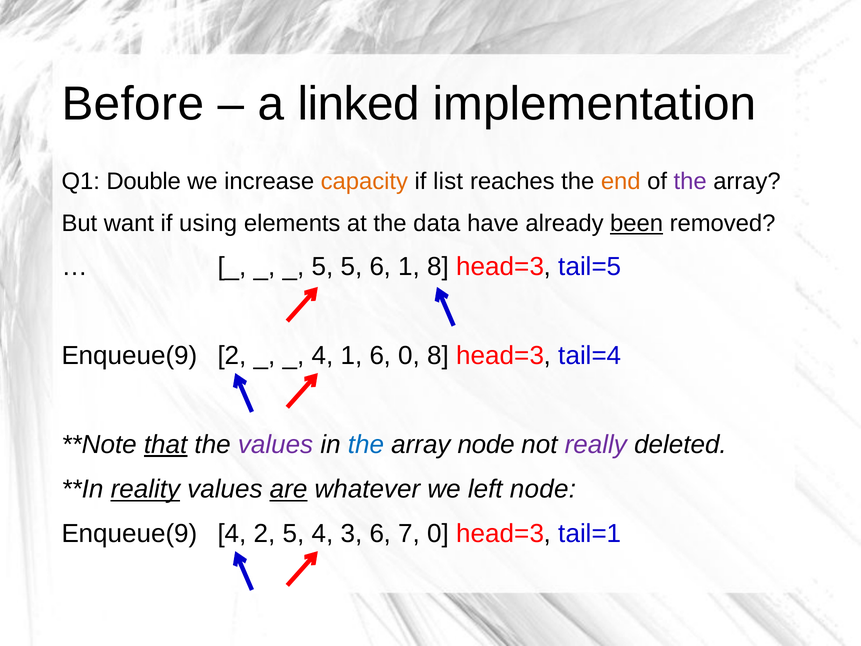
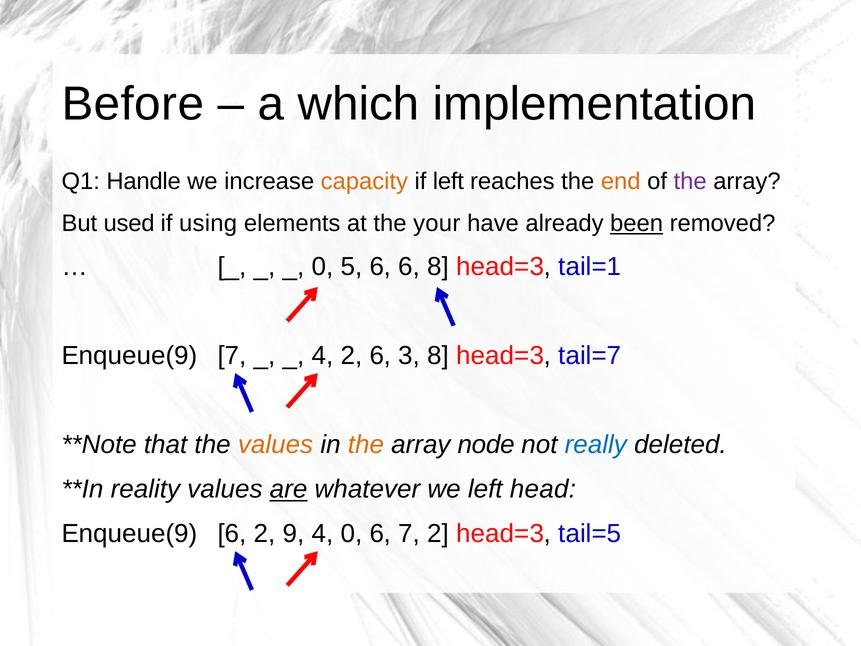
linked: linked -> which (359, 104)
Double: Double -> Handle (144, 181)
if list: list -> left (448, 181)
want: want -> used (129, 223)
data: data -> your (437, 223)
5: 5 -> 0 (322, 267)
6 1: 1 -> 6 (409, 267)
tail=5: tail=5 -> tail=1 (590, 267)
Enqueue(9 2: 2 -> 7 (232, 356)
4 1: 1 -> 2 (351, 356)
6 0: 0 -> 3 (409, 356)
tail=4: tail=4 -> tail=7 (590, 356)
that underline: present -> none (166, 445)
values colour: purple -> orange (276, 445)
the colour: blue -> orange (366, 445)
really colour: purple -> blue (596, 445)
reality underline: present -> none (145, 489)
left node: node -> head (543, 489)
Enqueue(9 4: 4 -> 6 (232, 534)
2 5: 5 -> 9 (294, 534)
4 3: 3 -> 0 (351, 534)
7 0: 0 -> 2 (438, 534)
tail=1: tail=1 -> tail=5 (590, 534)
